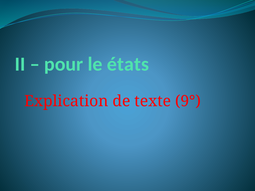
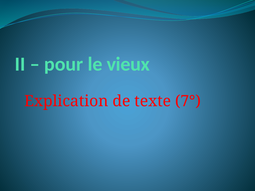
états: états -> vieux (128, 64)
9°: 9° -> 7° (188, 101)
